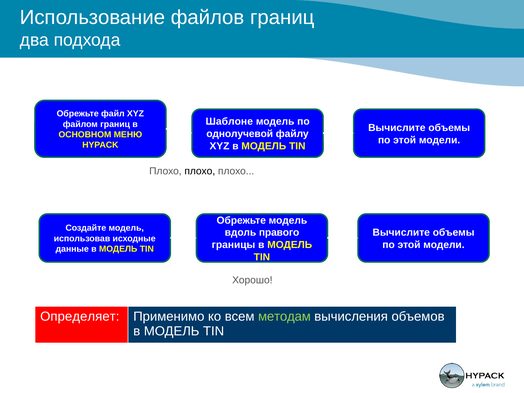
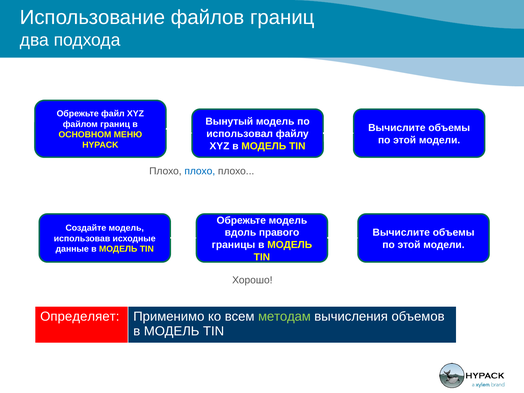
Шаблоне: Шаблоне -> Вынутый (229, 122)
однолучевой: однолучевой -> использовал (240, 134)
плохо colour: black -> blue (200, 171)
